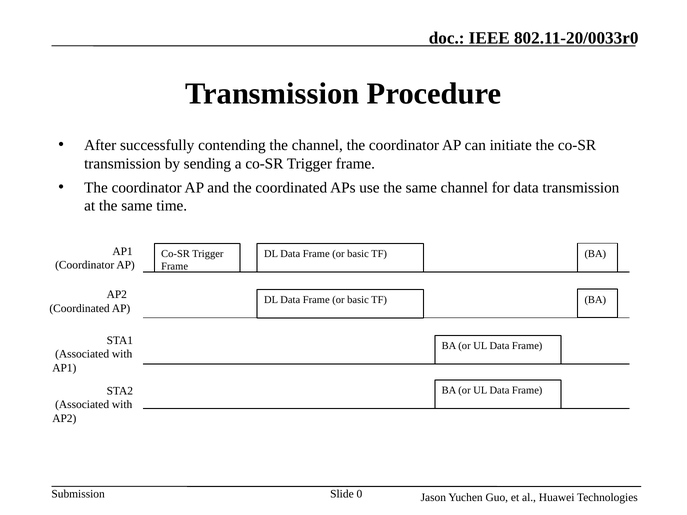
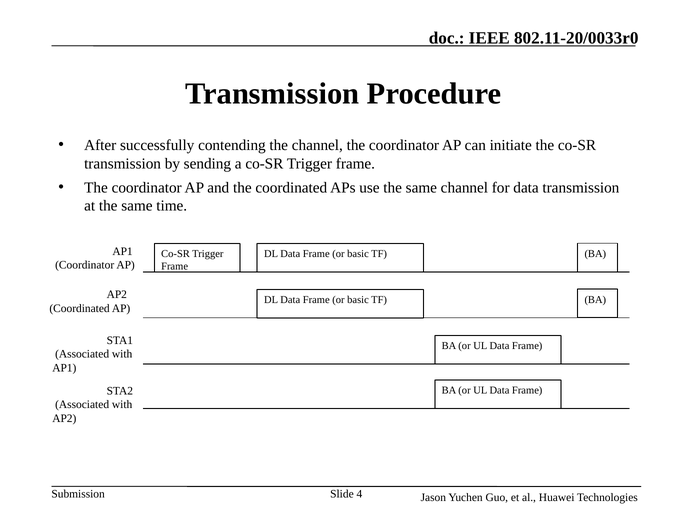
0: 0 -> 4 (359, 494)
